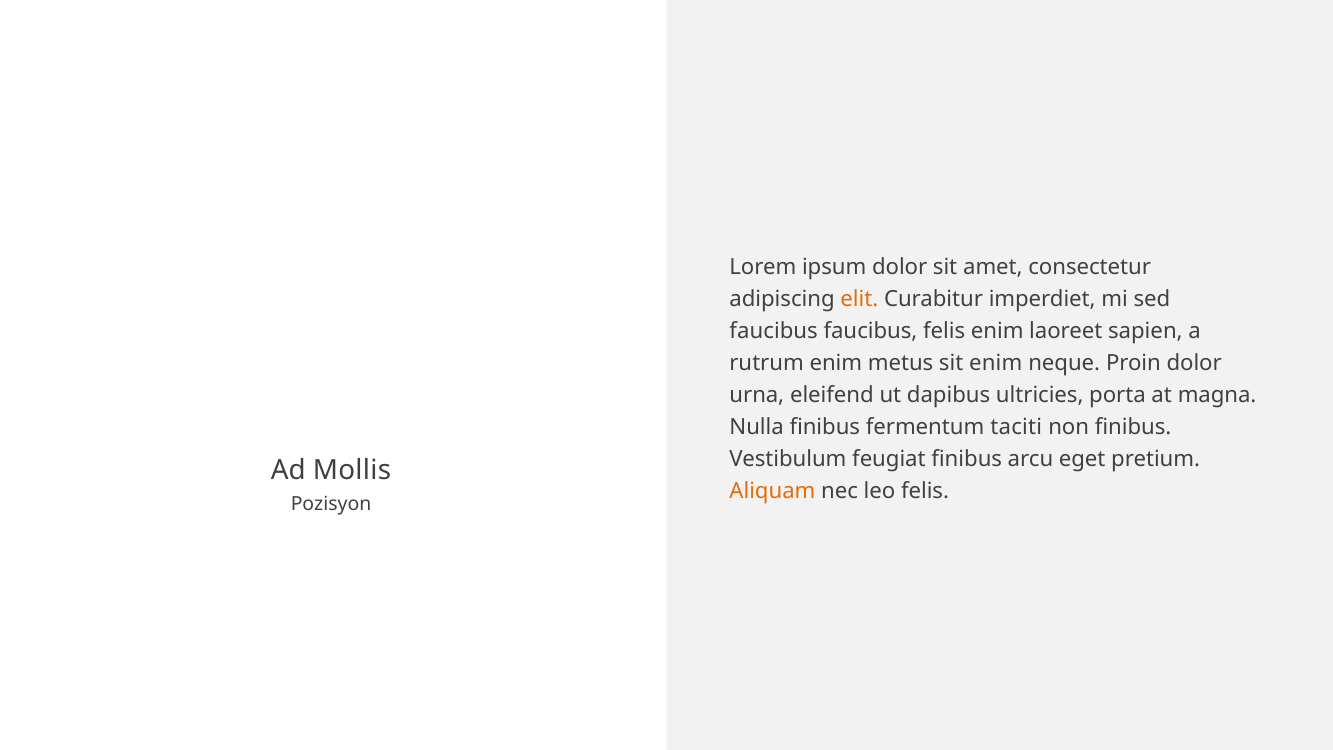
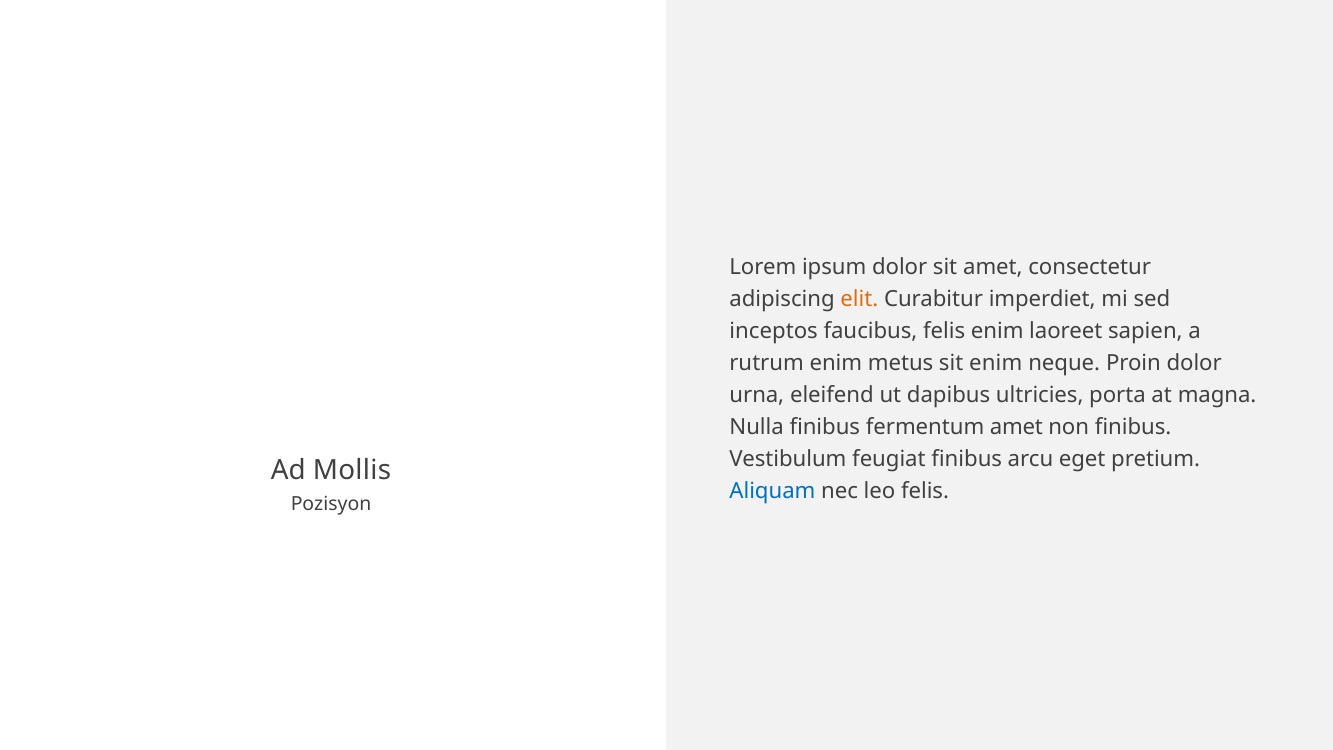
faucibus: faucibus -> inceptos (774, 331)
fermentum taciti: taciti -> amet (1016, 427)
Aliquam colour: orange -> blue (772, 491)
